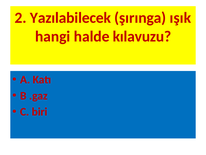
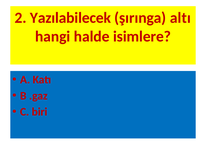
ışık: ışık -> altı (180, 18)
kılavuzu: kılavuzu -> isimlere (142, 36)
